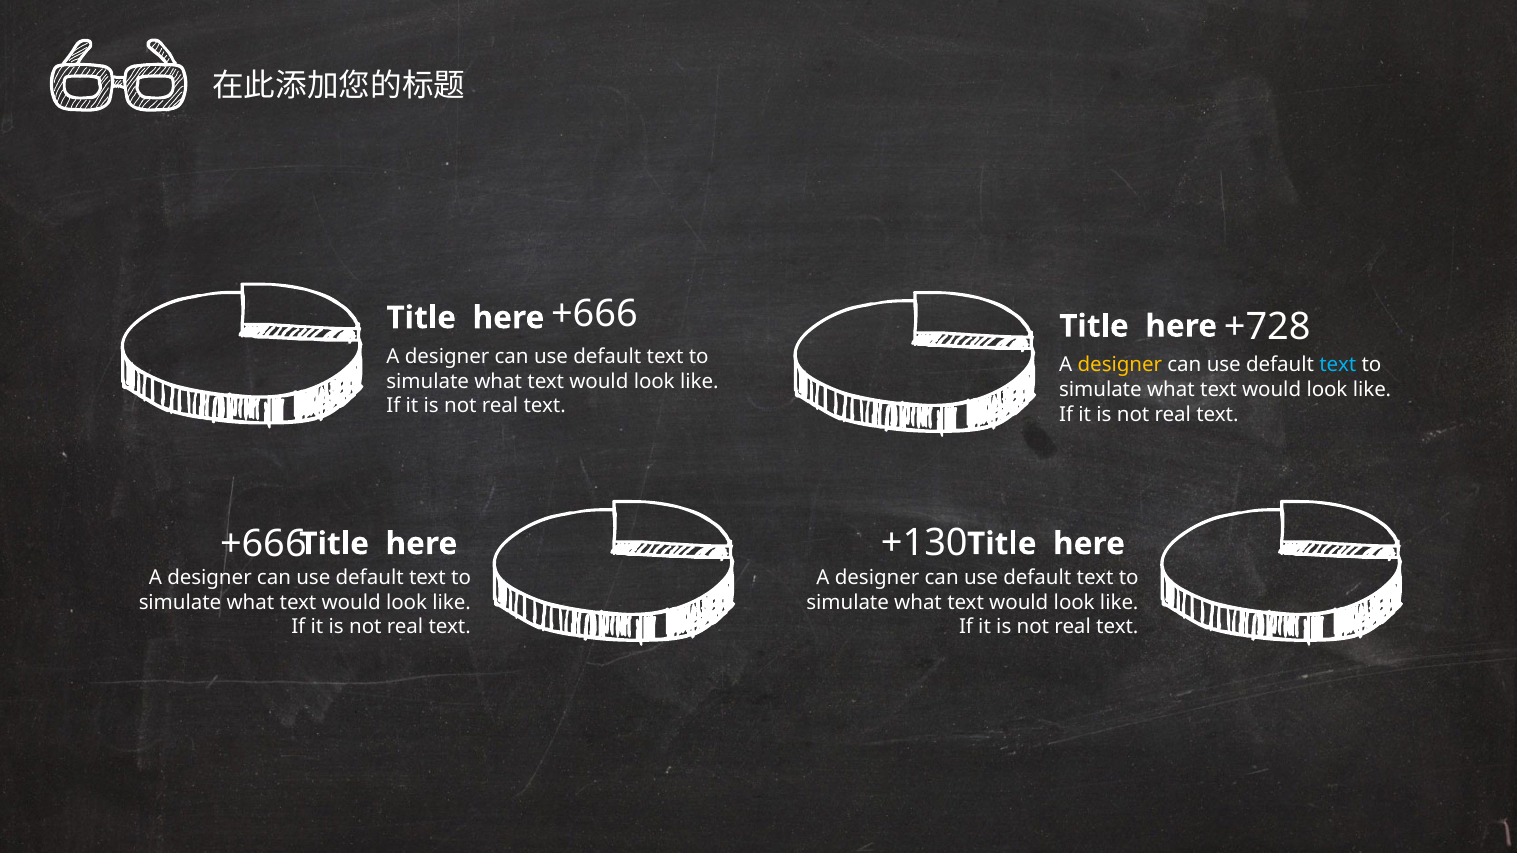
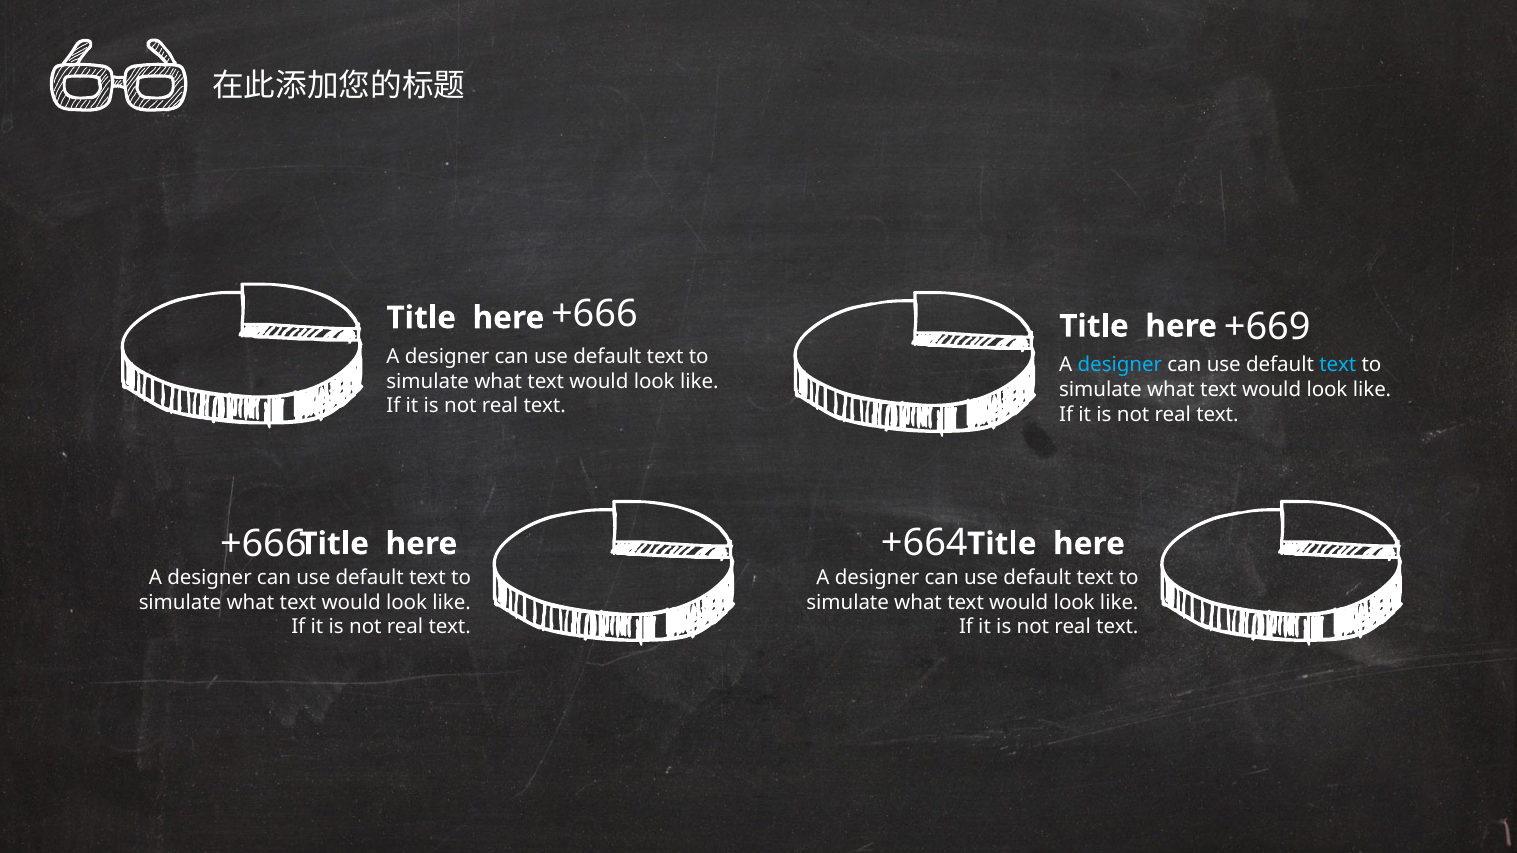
+728: +728 -> +669 (1267, 327)
designer colour: yellow -> light blue (1120, 365)
+130: +130 -> +664 (924, 543)
